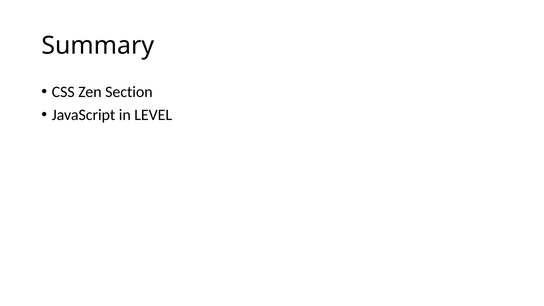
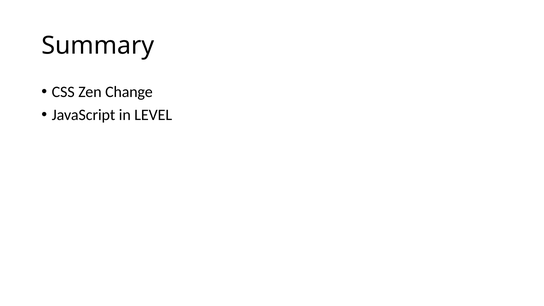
Section: Section -> Change (129, 92)
